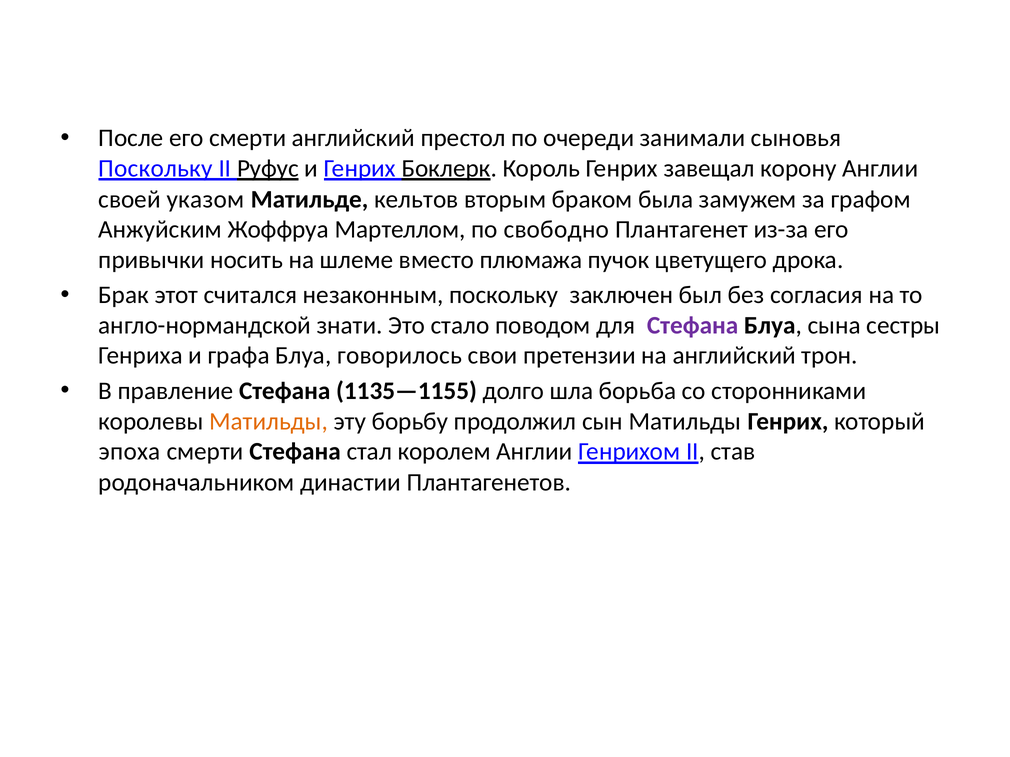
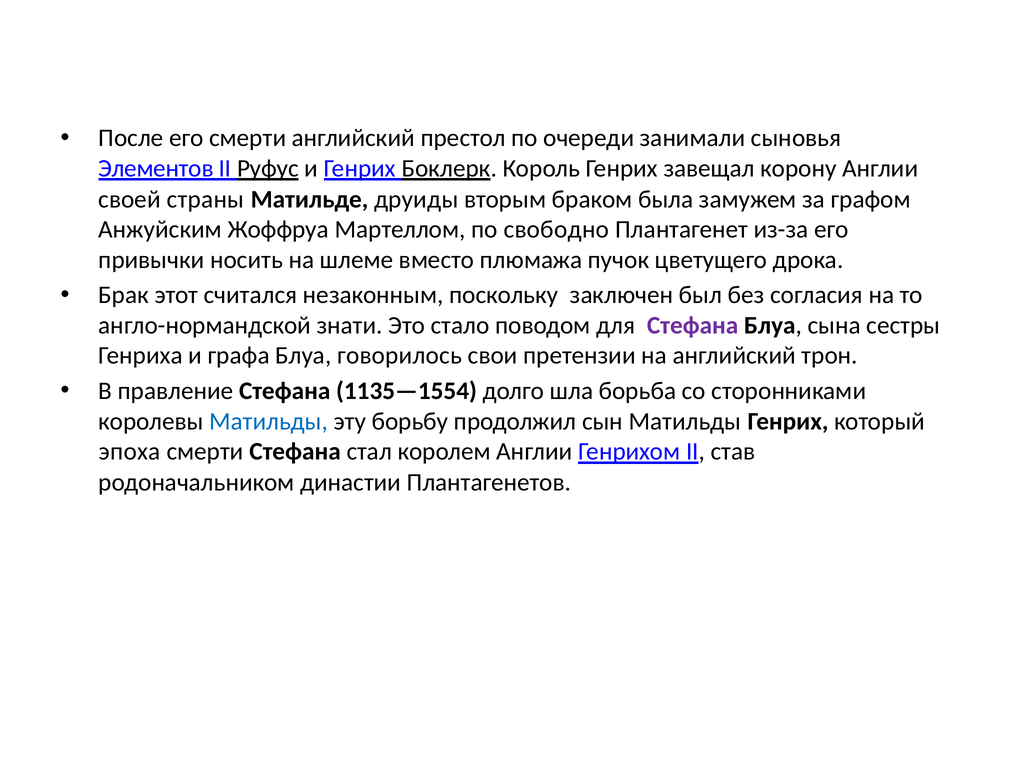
Поскольку: Поскольку -> Элементов (156, 169)
указом: указом -> страны (205, 199)
кельтов: кельтов -> друиды (416, 199)
1135—1155: 1135—1155 -> 1135—1554 (406, 391)
Матильды colour: orange -> blue (269, 422)
